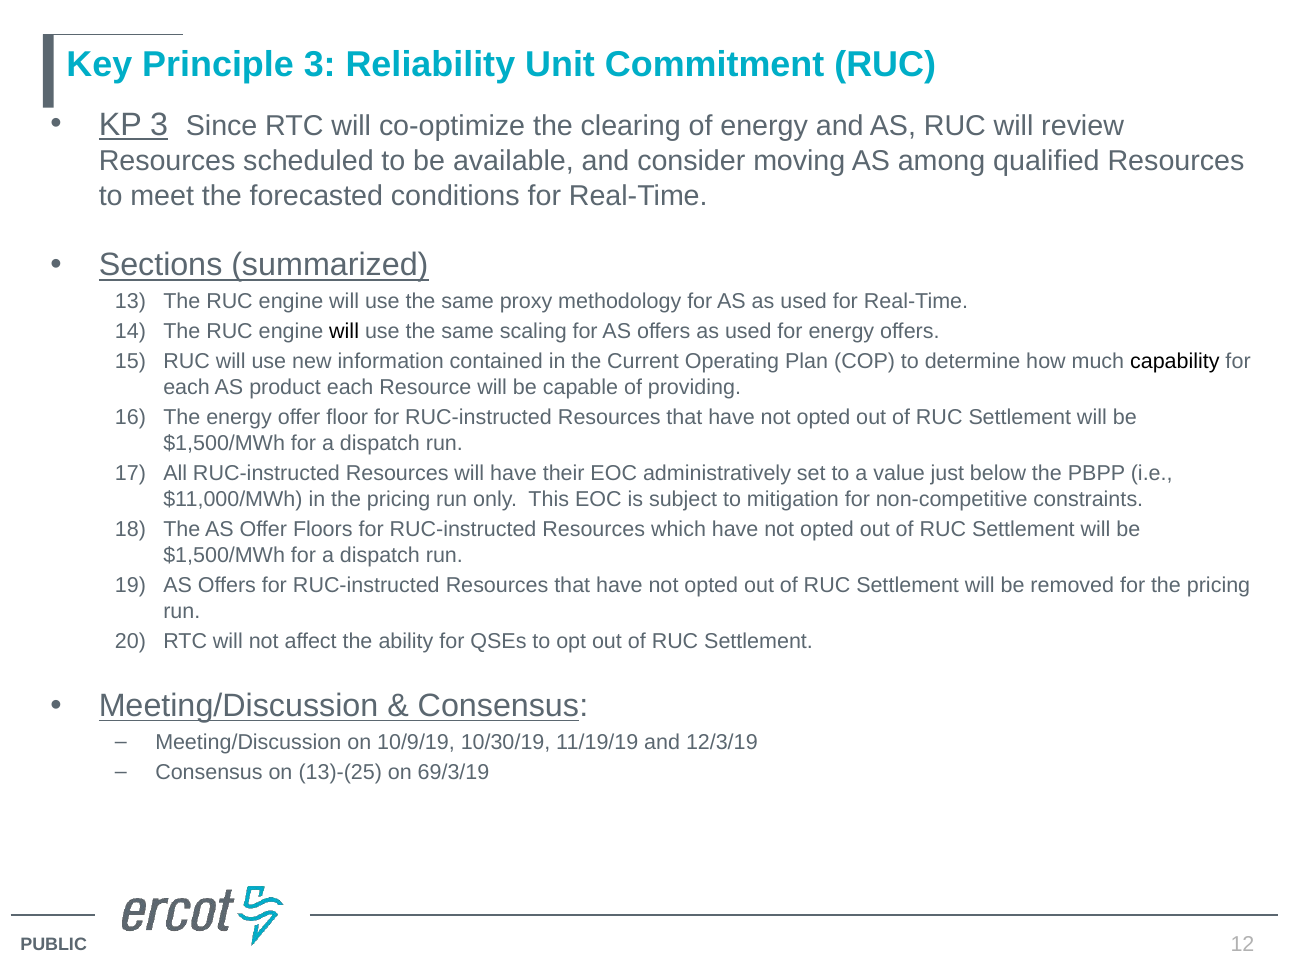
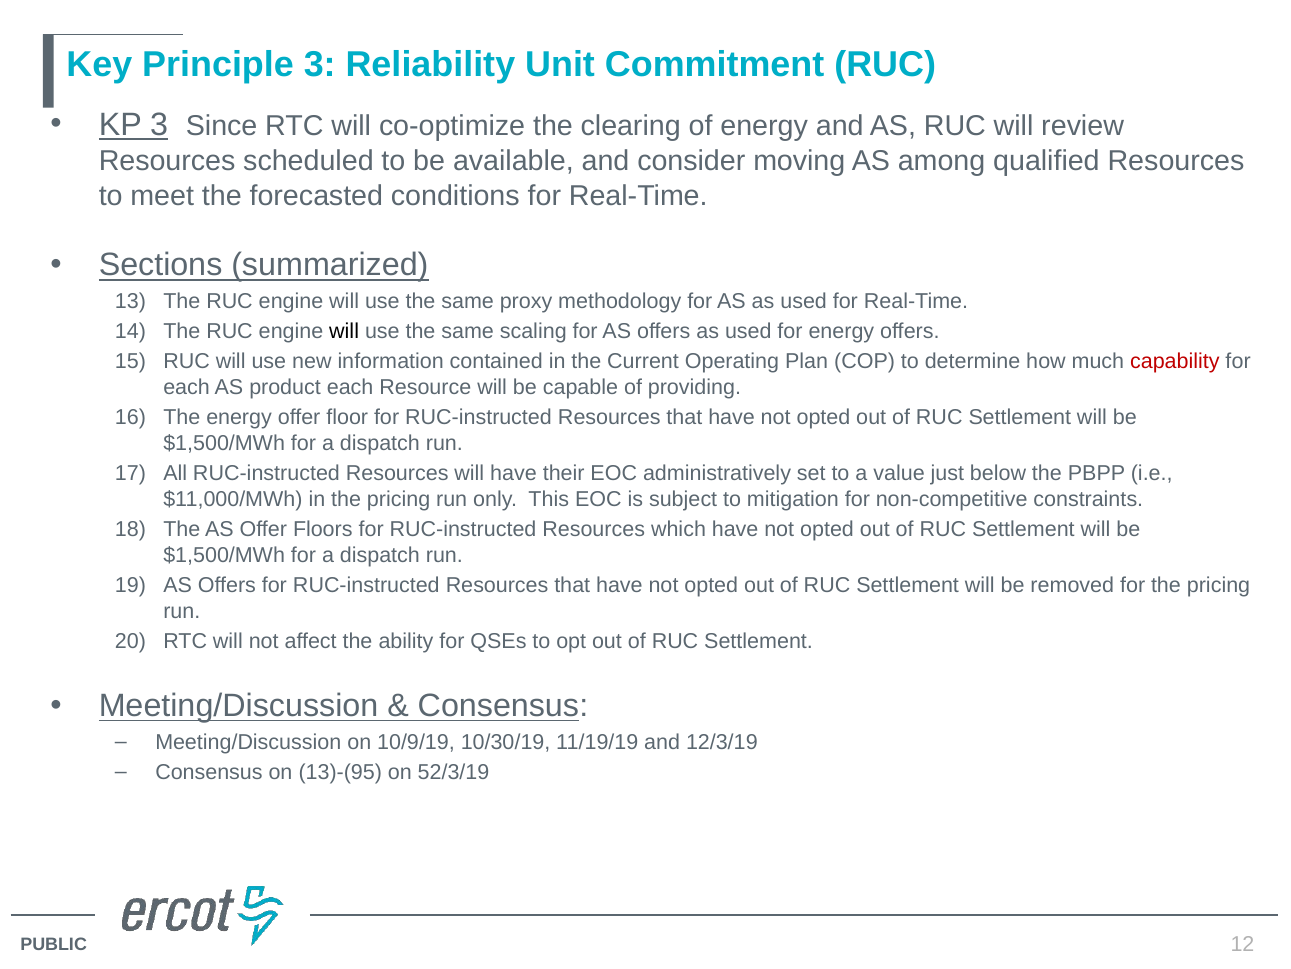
capability colour: black -> red (1175, 361)
13)-(25: 13)-(25 -> 13)-(95 (340, 772)
69/3/19: 69/3/19 -> 52/3/19 (454, 772)
